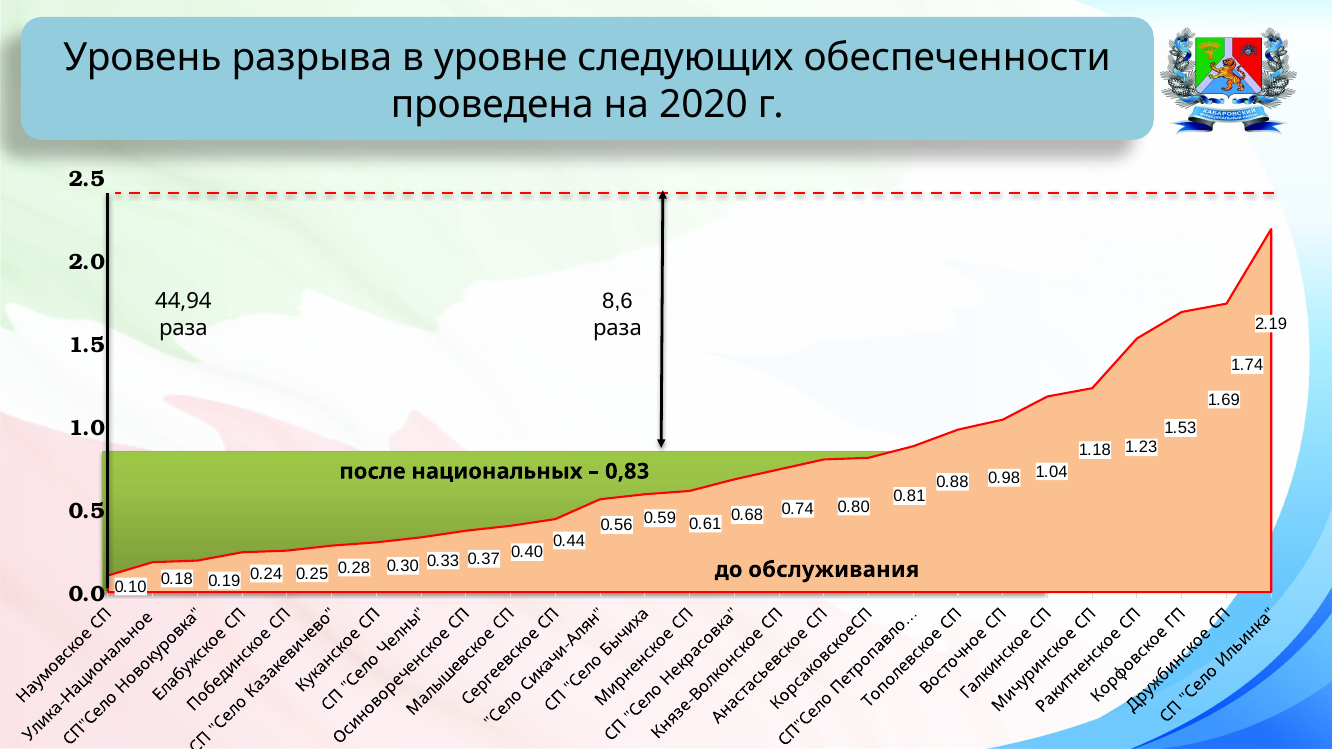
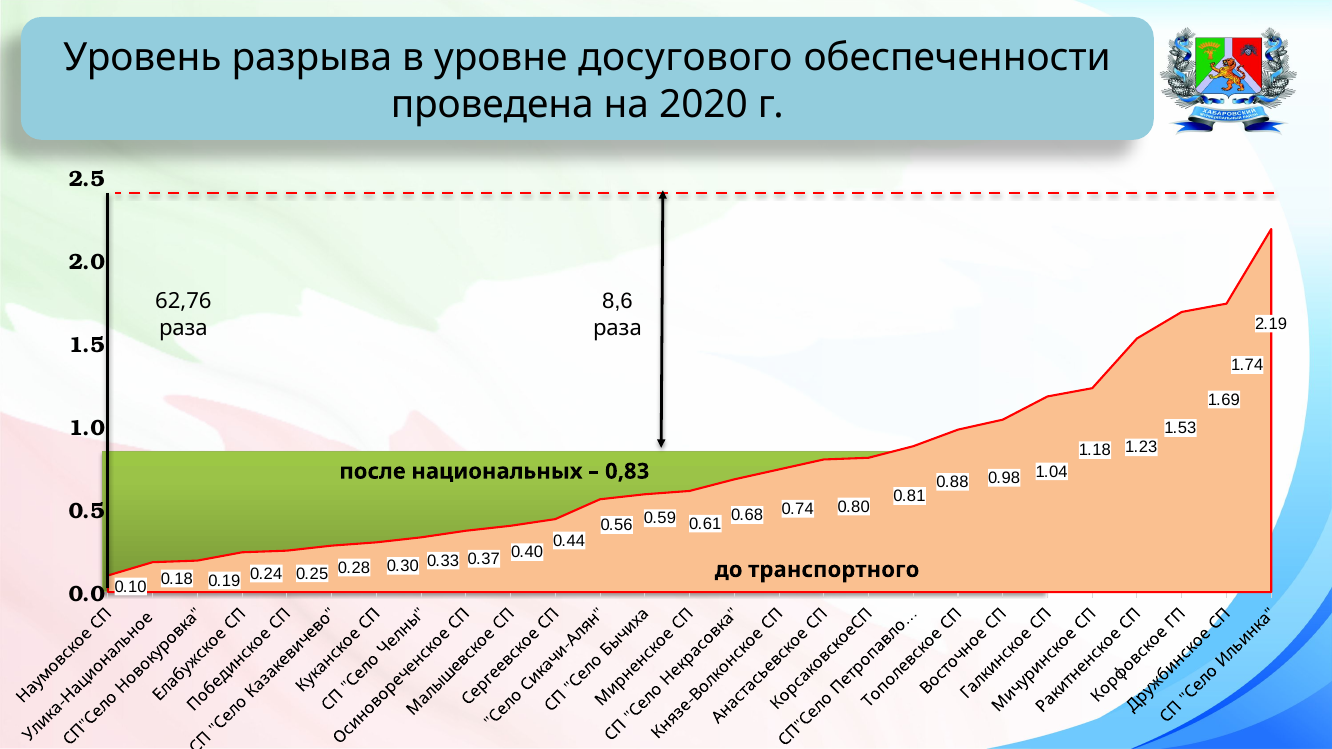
следующих: следующих -> досугового (685, 58)
44,94: 44,94 -> 62,76 (183, 301)
обслуживания: обслуживания -> транспортного (834, 570)
